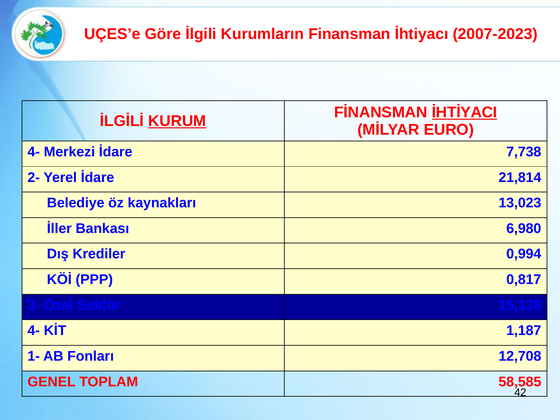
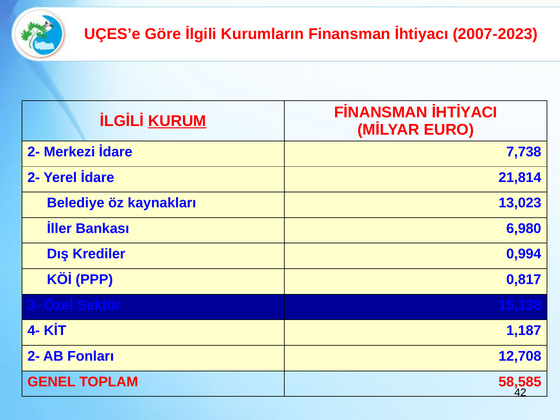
İHTİYACI underline: present -> none (465, 112)
4-: 4- -> 2- (34, 152)
1-: 1- -> 2- (34, 356)
